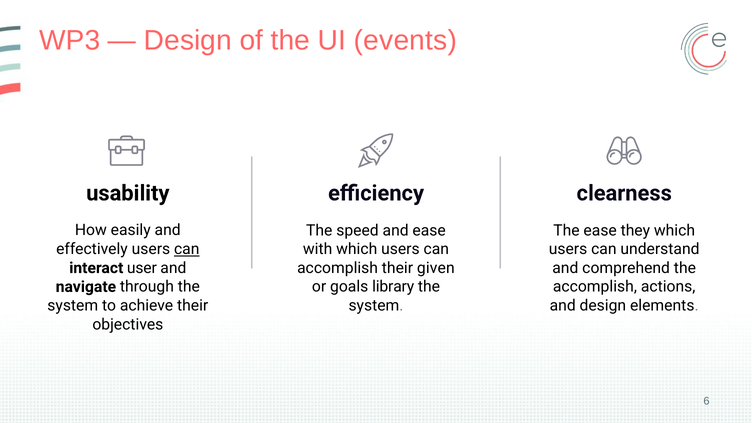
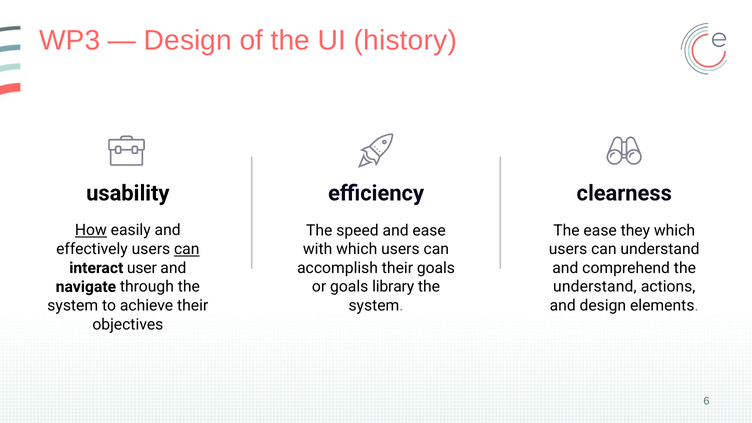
events: events -> history (405, 40)
How underline: none -> present (91, 230)
their given: given -> goals (436, 268)
accomplish: accomplish -> understand (595, 287)
